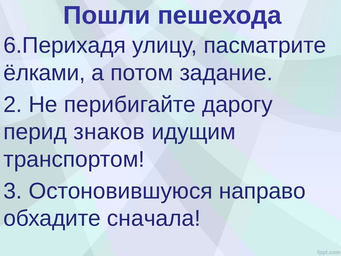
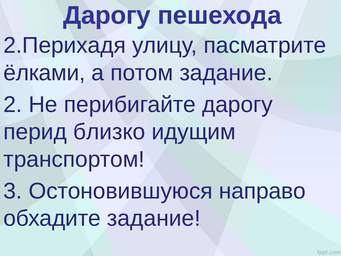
Пошли: Пошли -> Дарогу (107, 16)
6.Перихадя: 6.Перихадя -> 2.Перихадя (65, 45)
знаков: знаков -> близко (109, 132)
обхадите сначала: сначала -> задание (154, 218)
